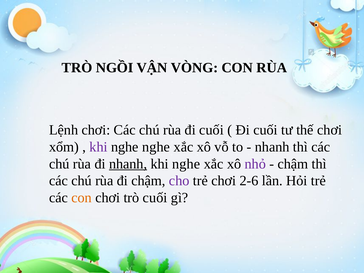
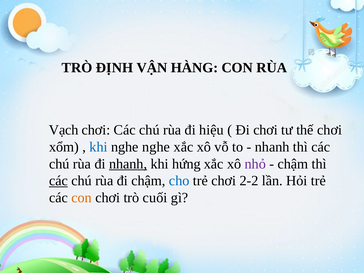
NGỒI: NGỒI -> ĐỊNH (115, 68)
VÒNG: VÒNG -> HÀNG (194, 68)
Lệnh: Lệnh -> Vạch (64, 130)
rùa đi cuối: cuối -> hiệu (212, 130)
cuối: cuối -> chơi (266, 130)
khi colour: purple -> blue (98, 147)
nghe: nghe -> hứng (186, 164)
các underline: none -> present (58, 181)
cho colour: purple -> blue (179, 181)
2-6: 2-6 -> 2-2 (249, 181)
